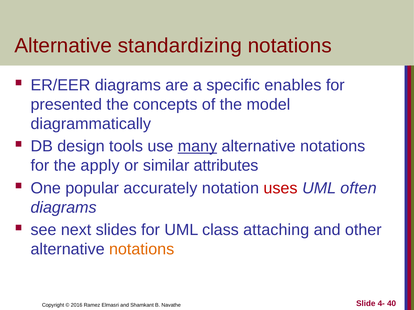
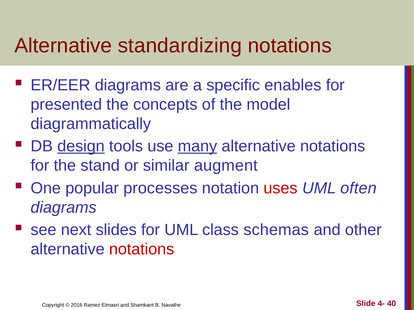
design underline: none -> present (81, 147)
apply: apply -> stand (100, 166)
attributes: attributes -> augment (226, 166)
accurately: accurately -> processes (160, 188)
attaching: attaching -> schemas (276, 230)
notations colour: orange -> red (142, 250)
